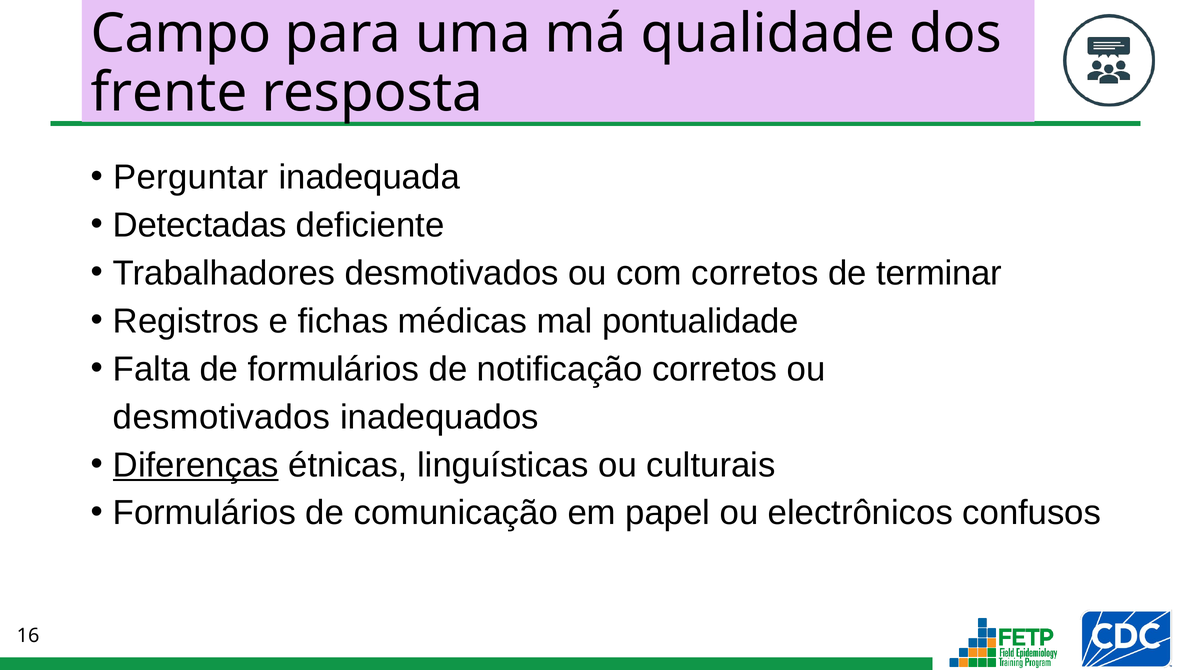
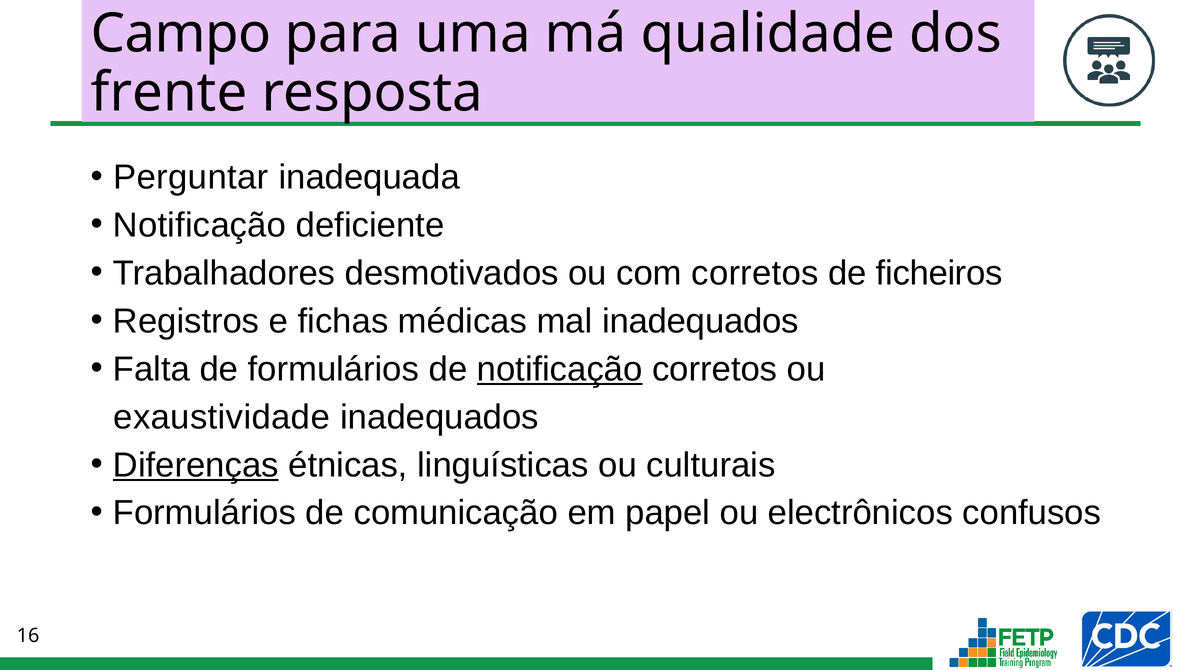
Detectadas: Detectadas -> Notificação (200, 225)
terminar: terminar -> ficheiros (939, 273)
mal pontualidade: pontualidade -> inadequados (700, 321)
notificação underline: none -> present (560, 369)
desmotivados: desmotivados -> exaustividade (222, 417)
